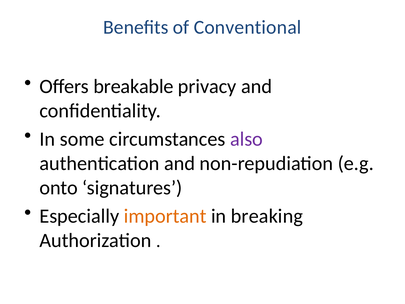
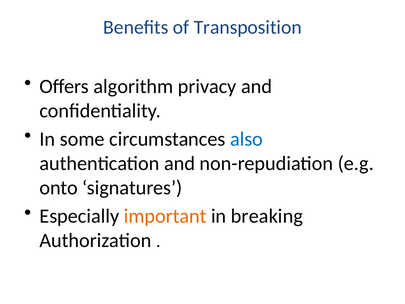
Conventional: Conventional -> Transposition (248, 27)
breakable: breakable -> algorithm (133, 86)
also colour: purple -> blue (247, 139)
